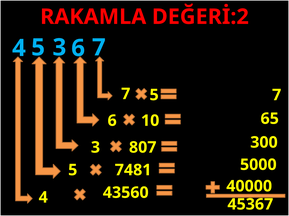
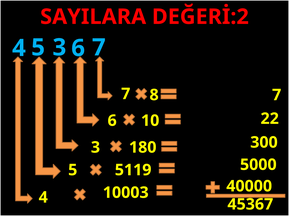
RAKAMLA: RAKAMLA -> SAYILARA (93, 17)
7 5: 5 -> 8 (154, 95)
65: 65 -> 22 (270, 119)
807: 807 -> 180 (143, 148)
7481: 7481 -> 5119 (133, 171)
43560: 43560 -> 10003 (126, 193)
